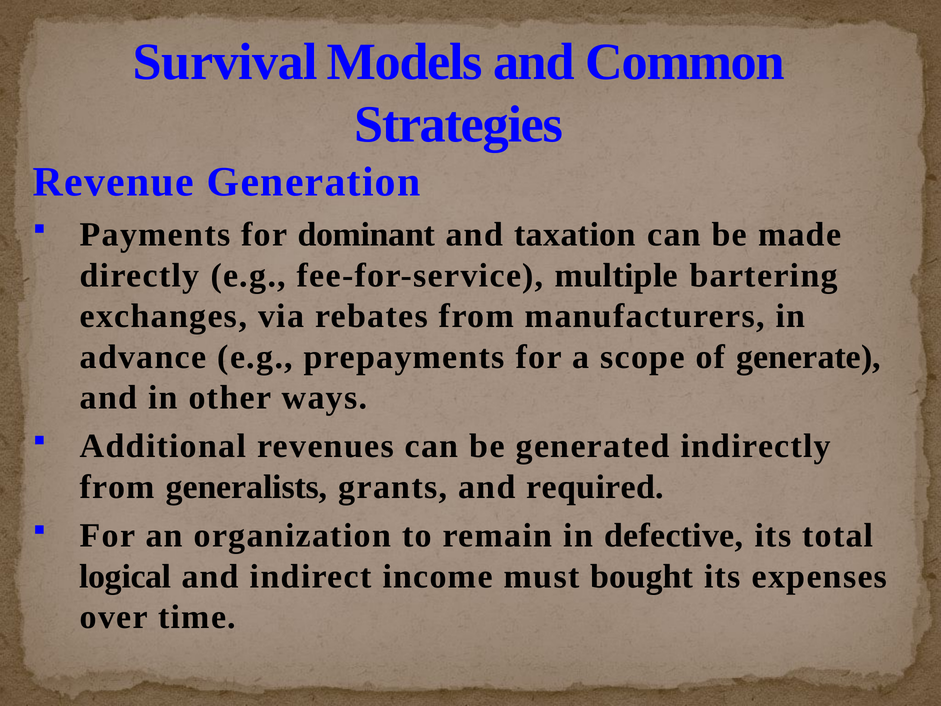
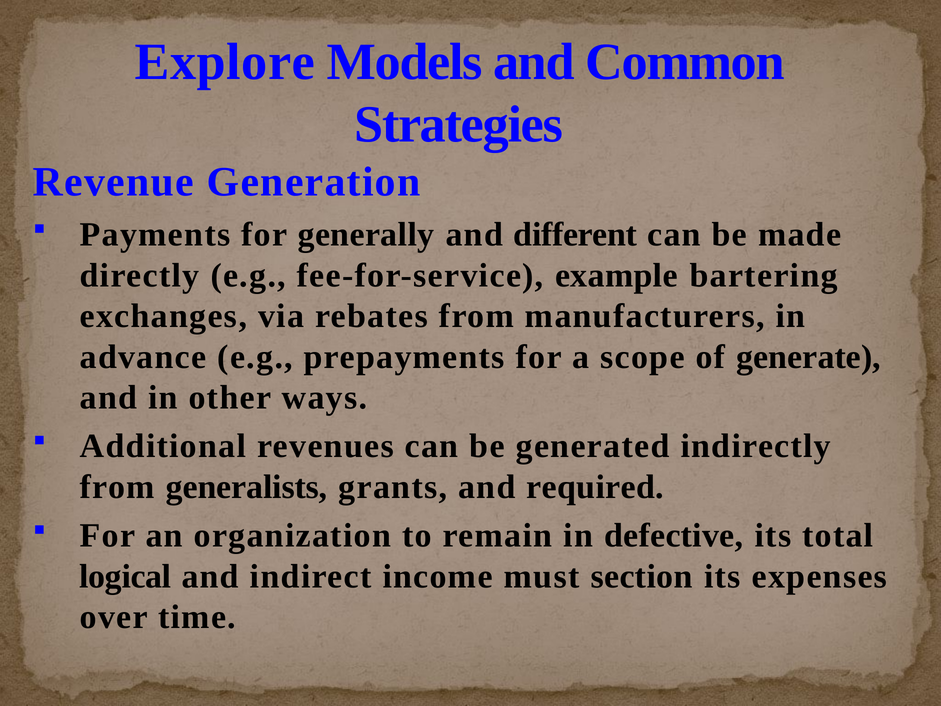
Survival: Survival -> Explore (225, 62)
dominant: dominant -> generally (366, 234)
taxation: taxation -> different (575, 234)
multiple: multiple -> example (616, 275)
bought: bought -> section (642, 576)
